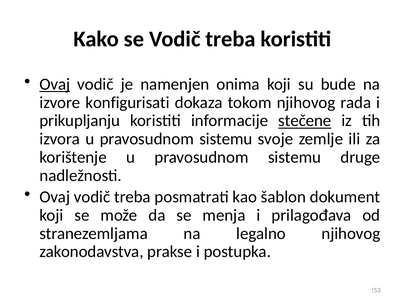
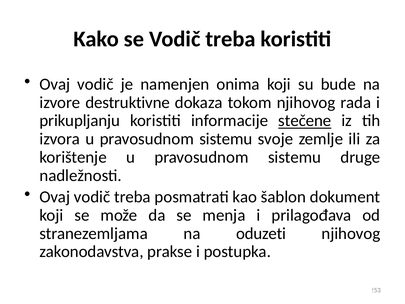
Ovaj underline: present -> none (55, 84)
konfigurisati: konfigurisati -> destruktivne (128, 102)
legalno: legalno -> oduzeti (261, 233)
